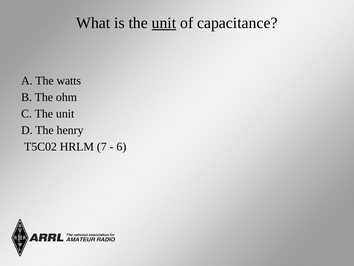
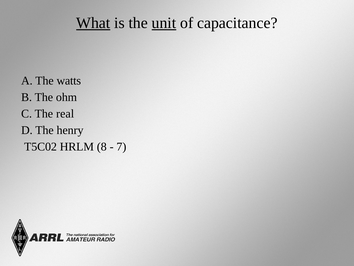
What underline: none -> present (93, 23)
C The unit: unit -> real (65, 113)
7: 7 -> 8 (102, 147)
6: 6 -> 7 (121, 147)
